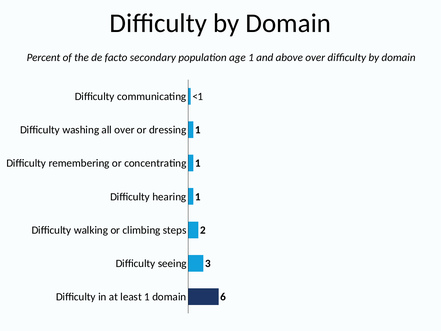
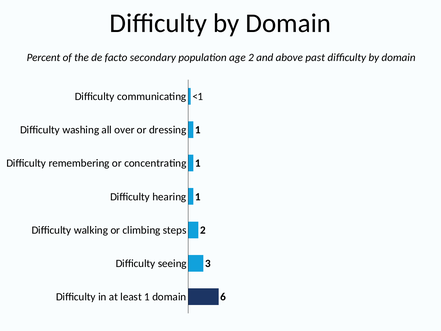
age 1: 1 -> 2 (251, 58)
above over: over -> past (315, 58)
